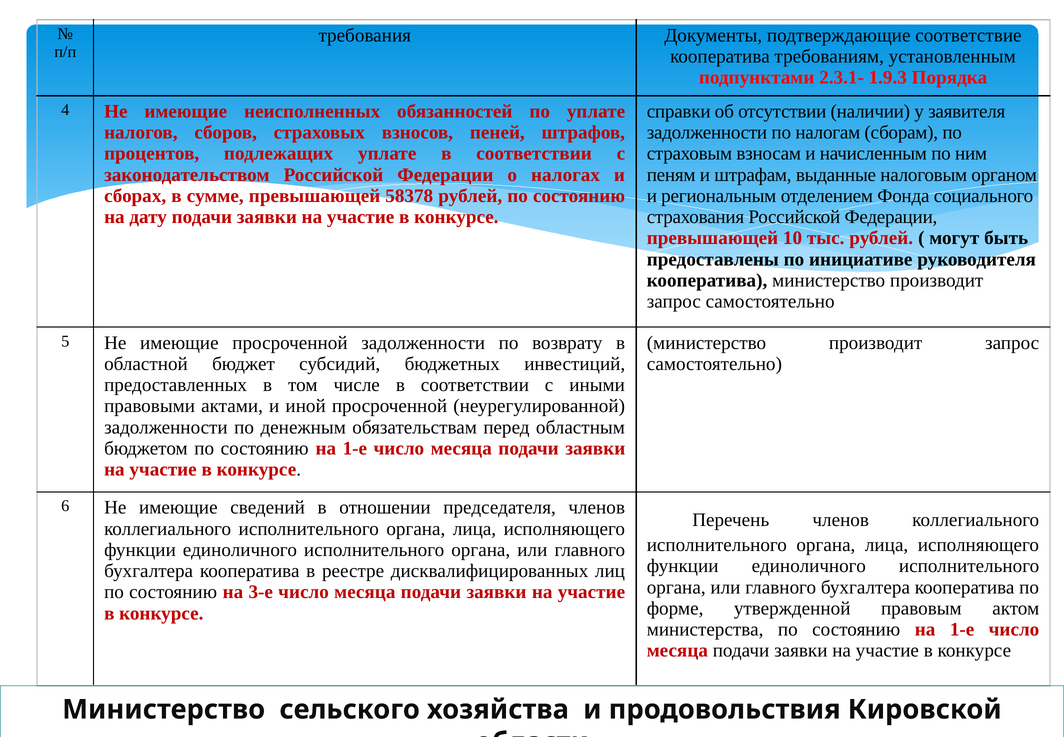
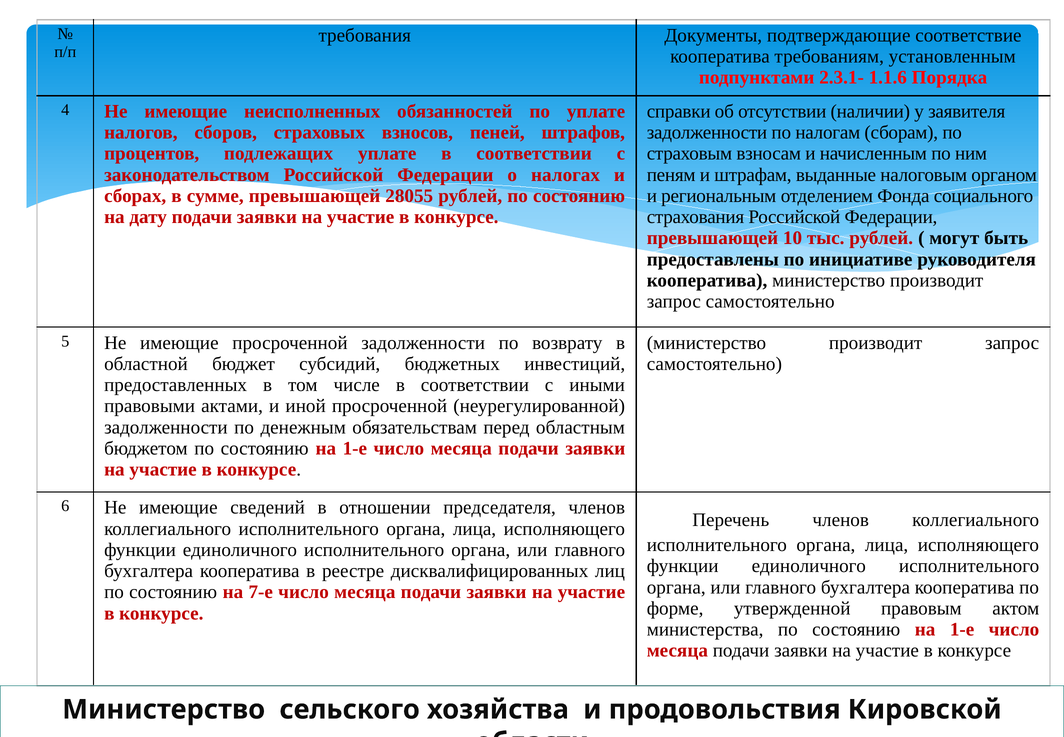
1.9.3: 1.9.3 -> 1.1.6 (888, 78)
58378: 58378 -> 28055 (409, 196)
3-е: 3-е -> 7-е (261, 592)
